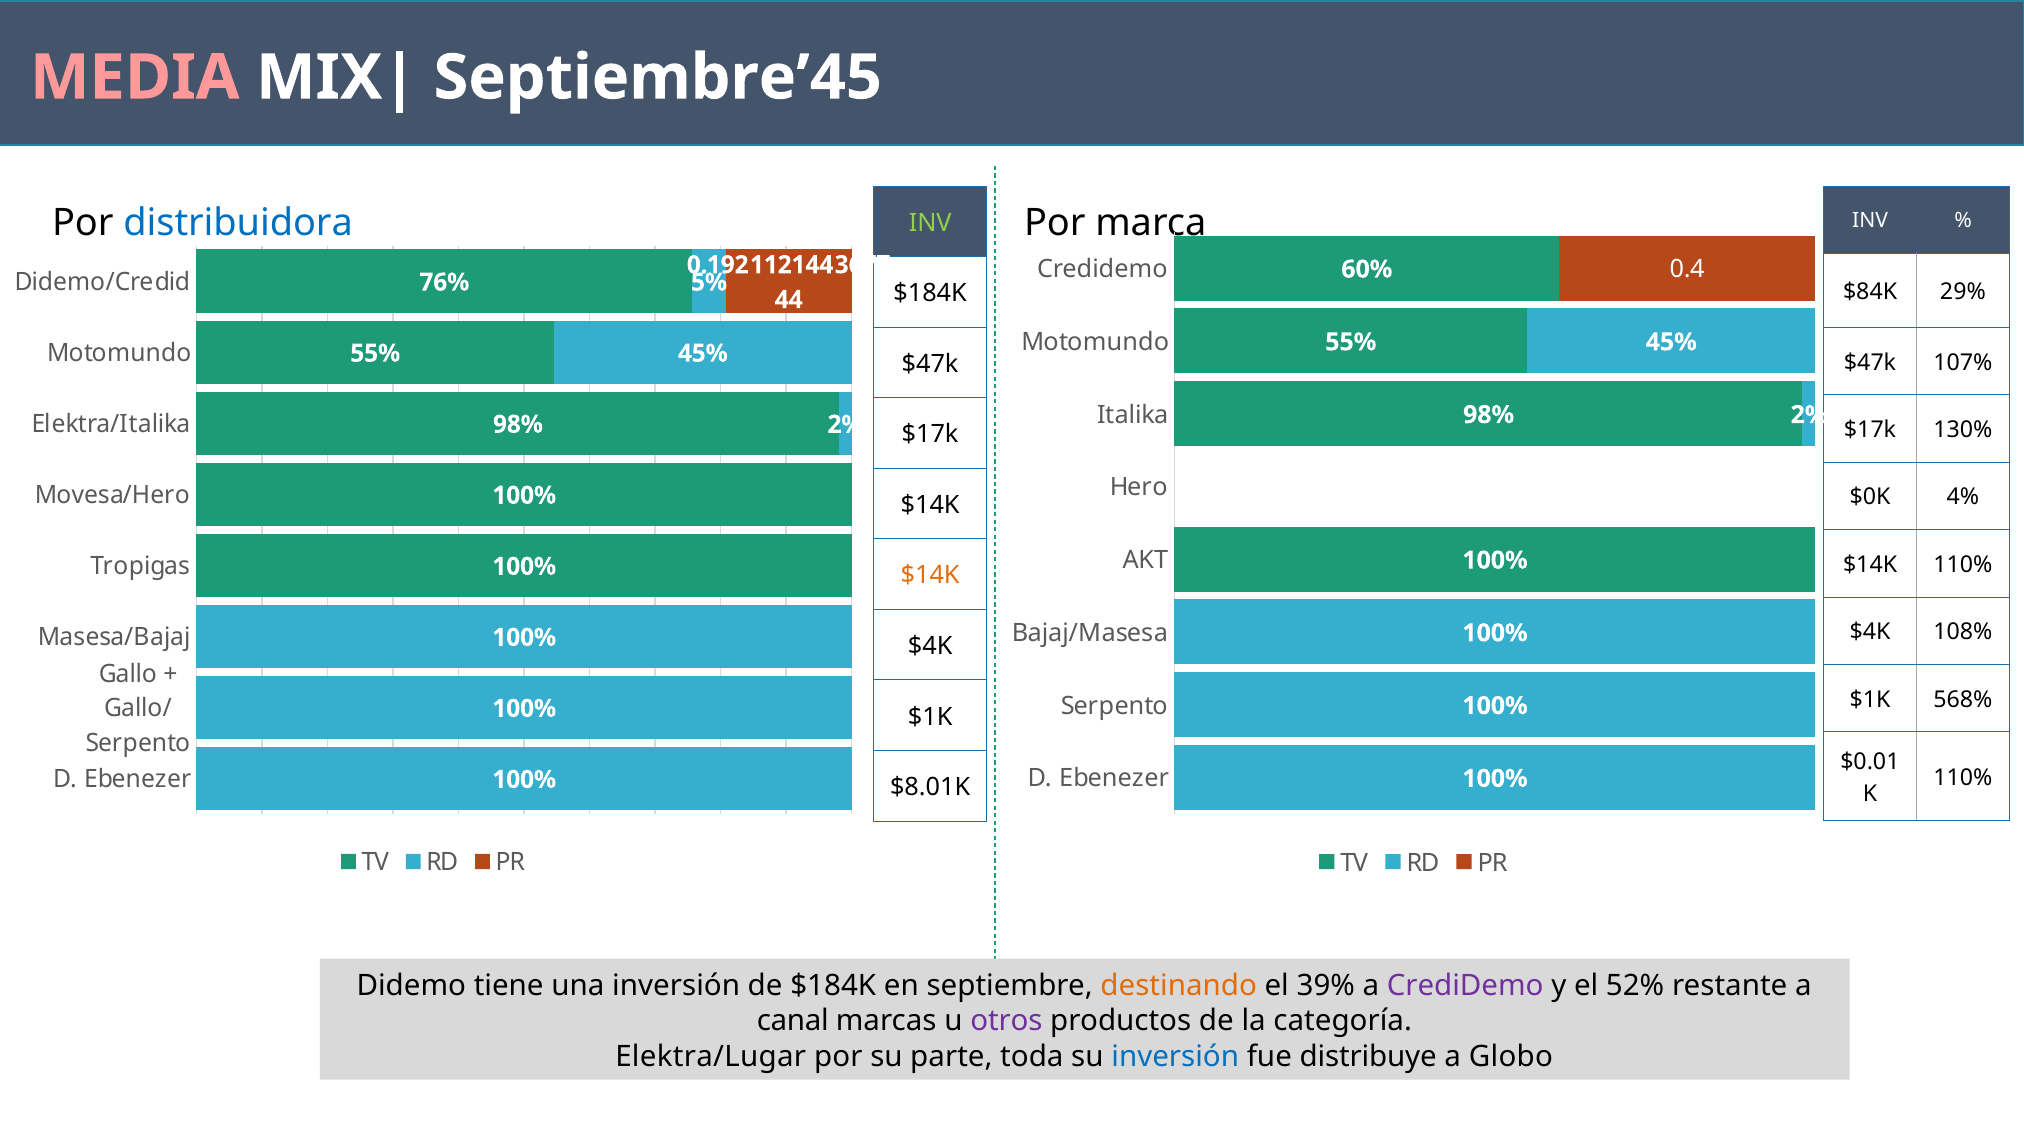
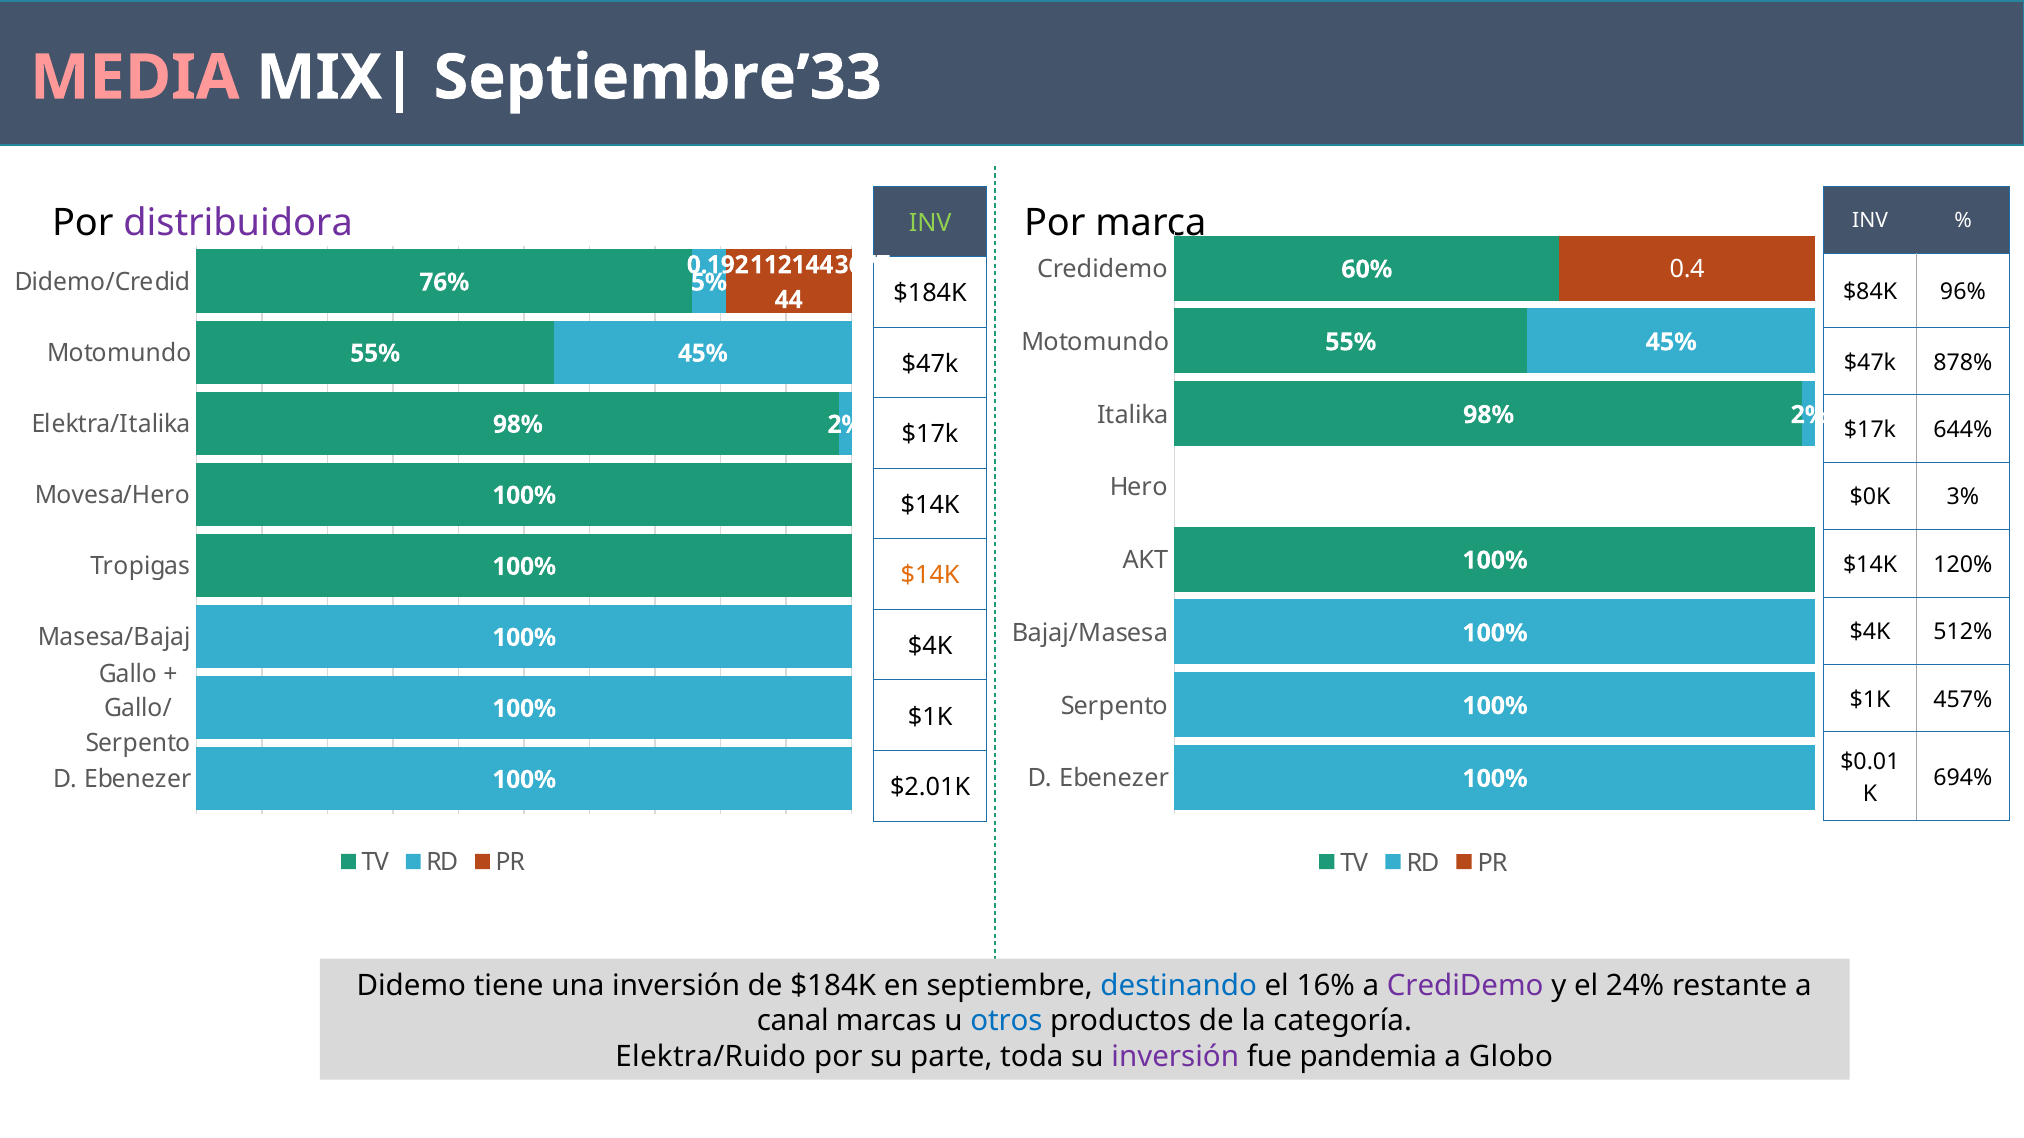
Septiembre’45: Septiembre’45 -> Septiembre’33 (658, 78)
distribuidora colour: blue -> purple (238, 223)
29%: 29% -> 96% (1963, 292)
107%: 107% -> 878% (1963, 363)
130%: 130% -> 644% (1963, 430)
4%: 4% -> 3% (1963, 498)
$14K 110%: 110% -> 120% (1963, 565)
108%: 108% -> 512% (1963, 632)
568%: 568% -> 457% (1963, 700)
110%: 110% -> 694% (1963, 778)
$8.01K: $8.01K -> $2.01K (930, 788)
destinando colour: orange -> blue (1179, 986)
39%: 39% -> 16% (1326, 986)
52%: 52% -> 24% (1635, 986)
otros colour: purple -> blue (1006, 1022)
Elektra/Lugar: Elektra/Lugar -> Elektra/Ruido (711, 1057)
inversión colour: blue -> purple (1175, 1057)
distribuye: distribuye -> pandemia (1368, 1057)
